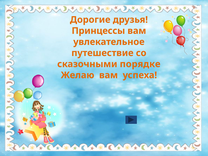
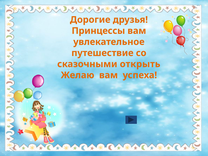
порядке: порядке -> открыть (140, 64)
